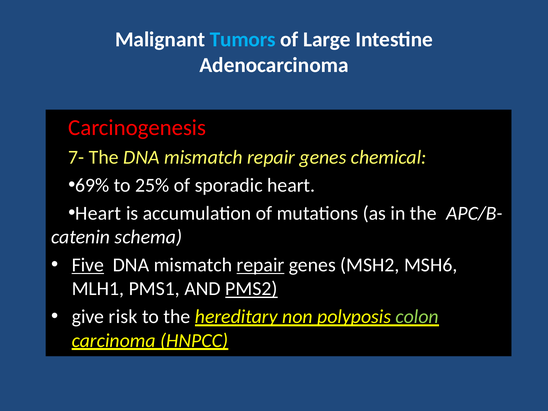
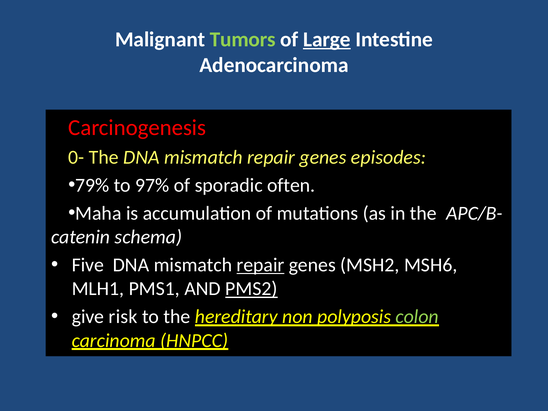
Tumors colour: light blue -> light green (243, 39)
Large underline: none -> present (327, 39)
7-: 7- -> 0- (76, 157)
chemical: chemical -> episodes (389, 157)
69%: 69% -> 79% (92, 185)
25%: 25% -> 97% (152, 185)
sporadic heart: heart -> often (291, 185)
Heart: Heart -> Maha (98, 213)
Five underline: present -> none (88, 265)
